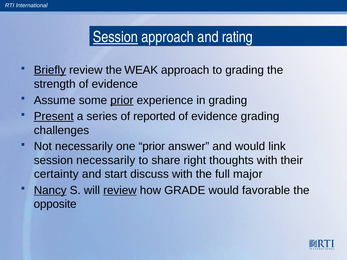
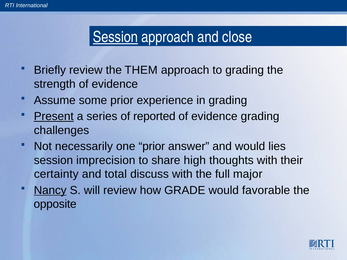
rating: rating -> close (237, 37)
Briefly underline: present -> none (50, 70)
WEAK: WEAK -> THEM (141, 70)
prior underline: present -> none (122, 100)
link: link -> lies (277, 147)
session necessarily: necessarily -> imprecision (106, 160)
right: right -> high (195, 160)
start: start -> total (116, 174)
review underline: present -> none (120, 190)
